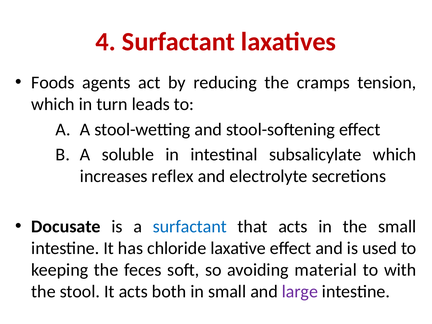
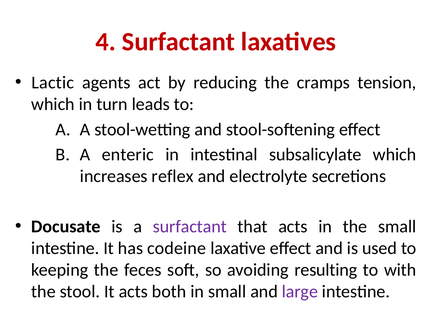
Foods: Foods -> Lactic (53, 83)
soluble: soluble -> enteric (128, 155)
surfactant colour: blue -> purple (190, 227)
chloride: chloride -> codeine (177, 248)
material: material -> resulting (326, 270)
